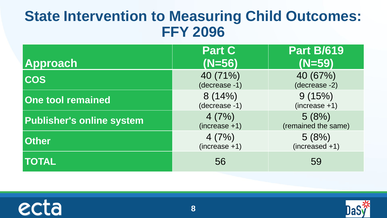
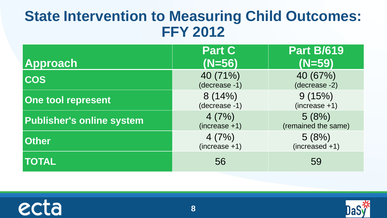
2096: 2096 -> 2012 (209, 32)
tool remained: remained -> represent (89, 100)
